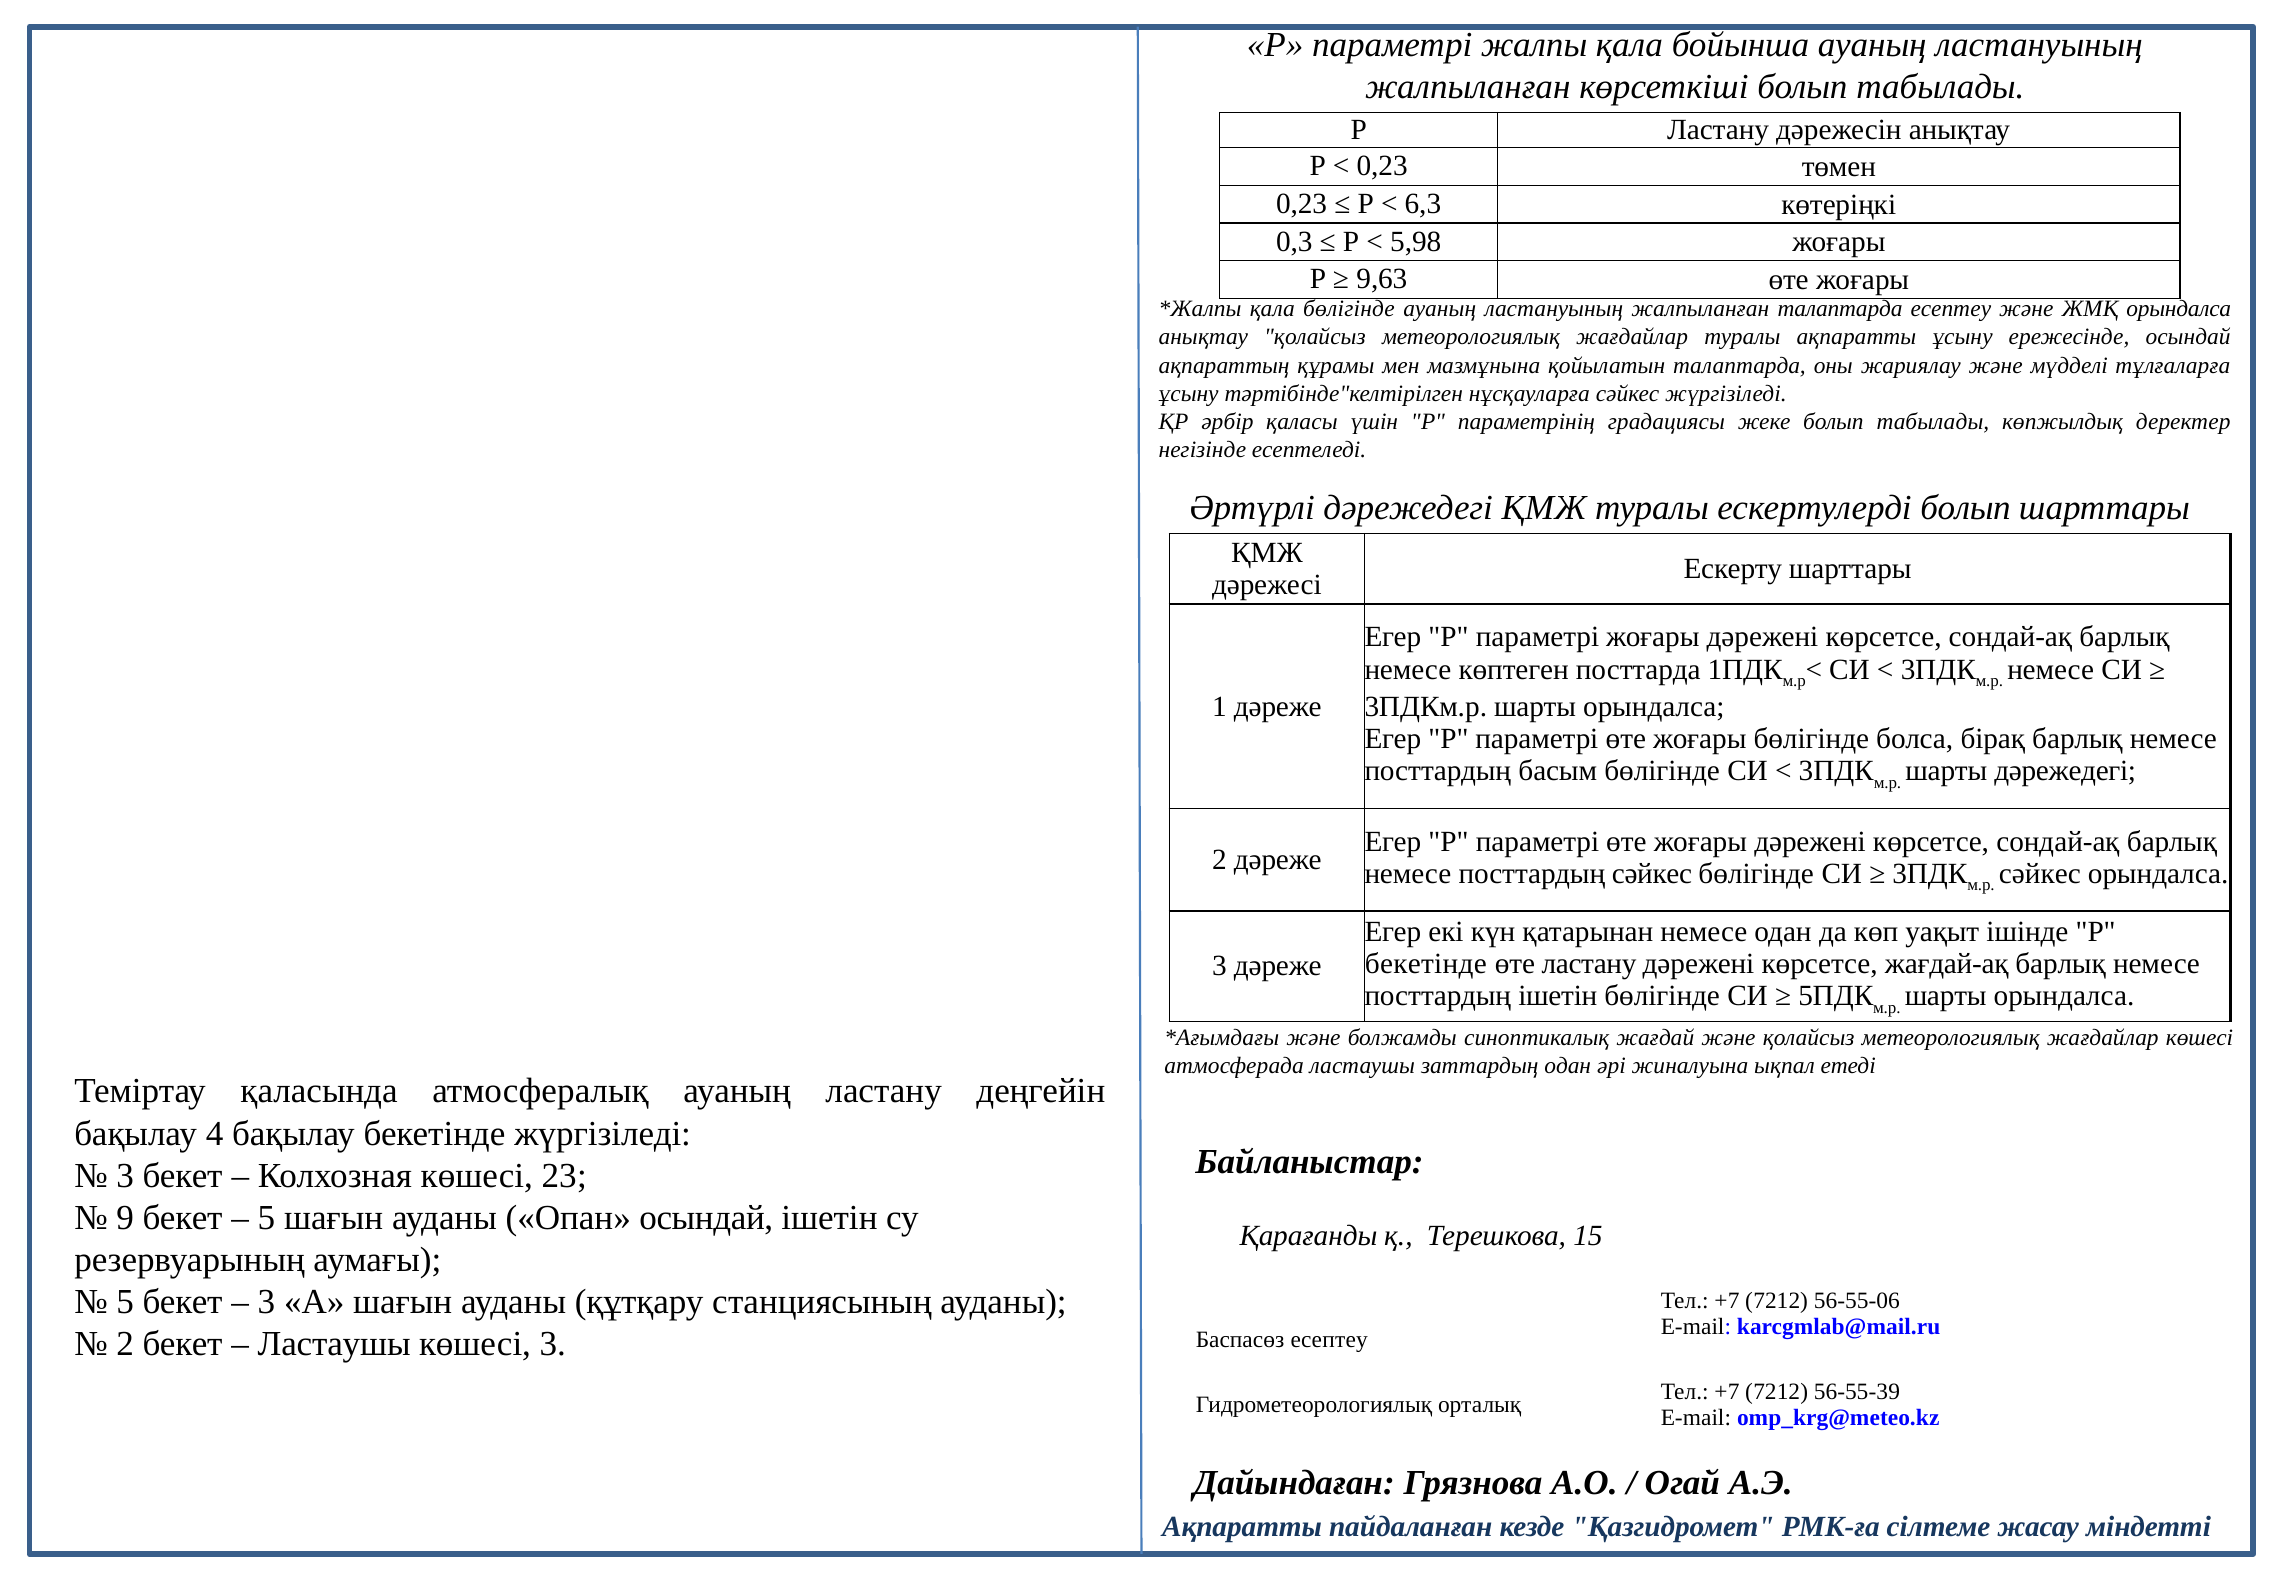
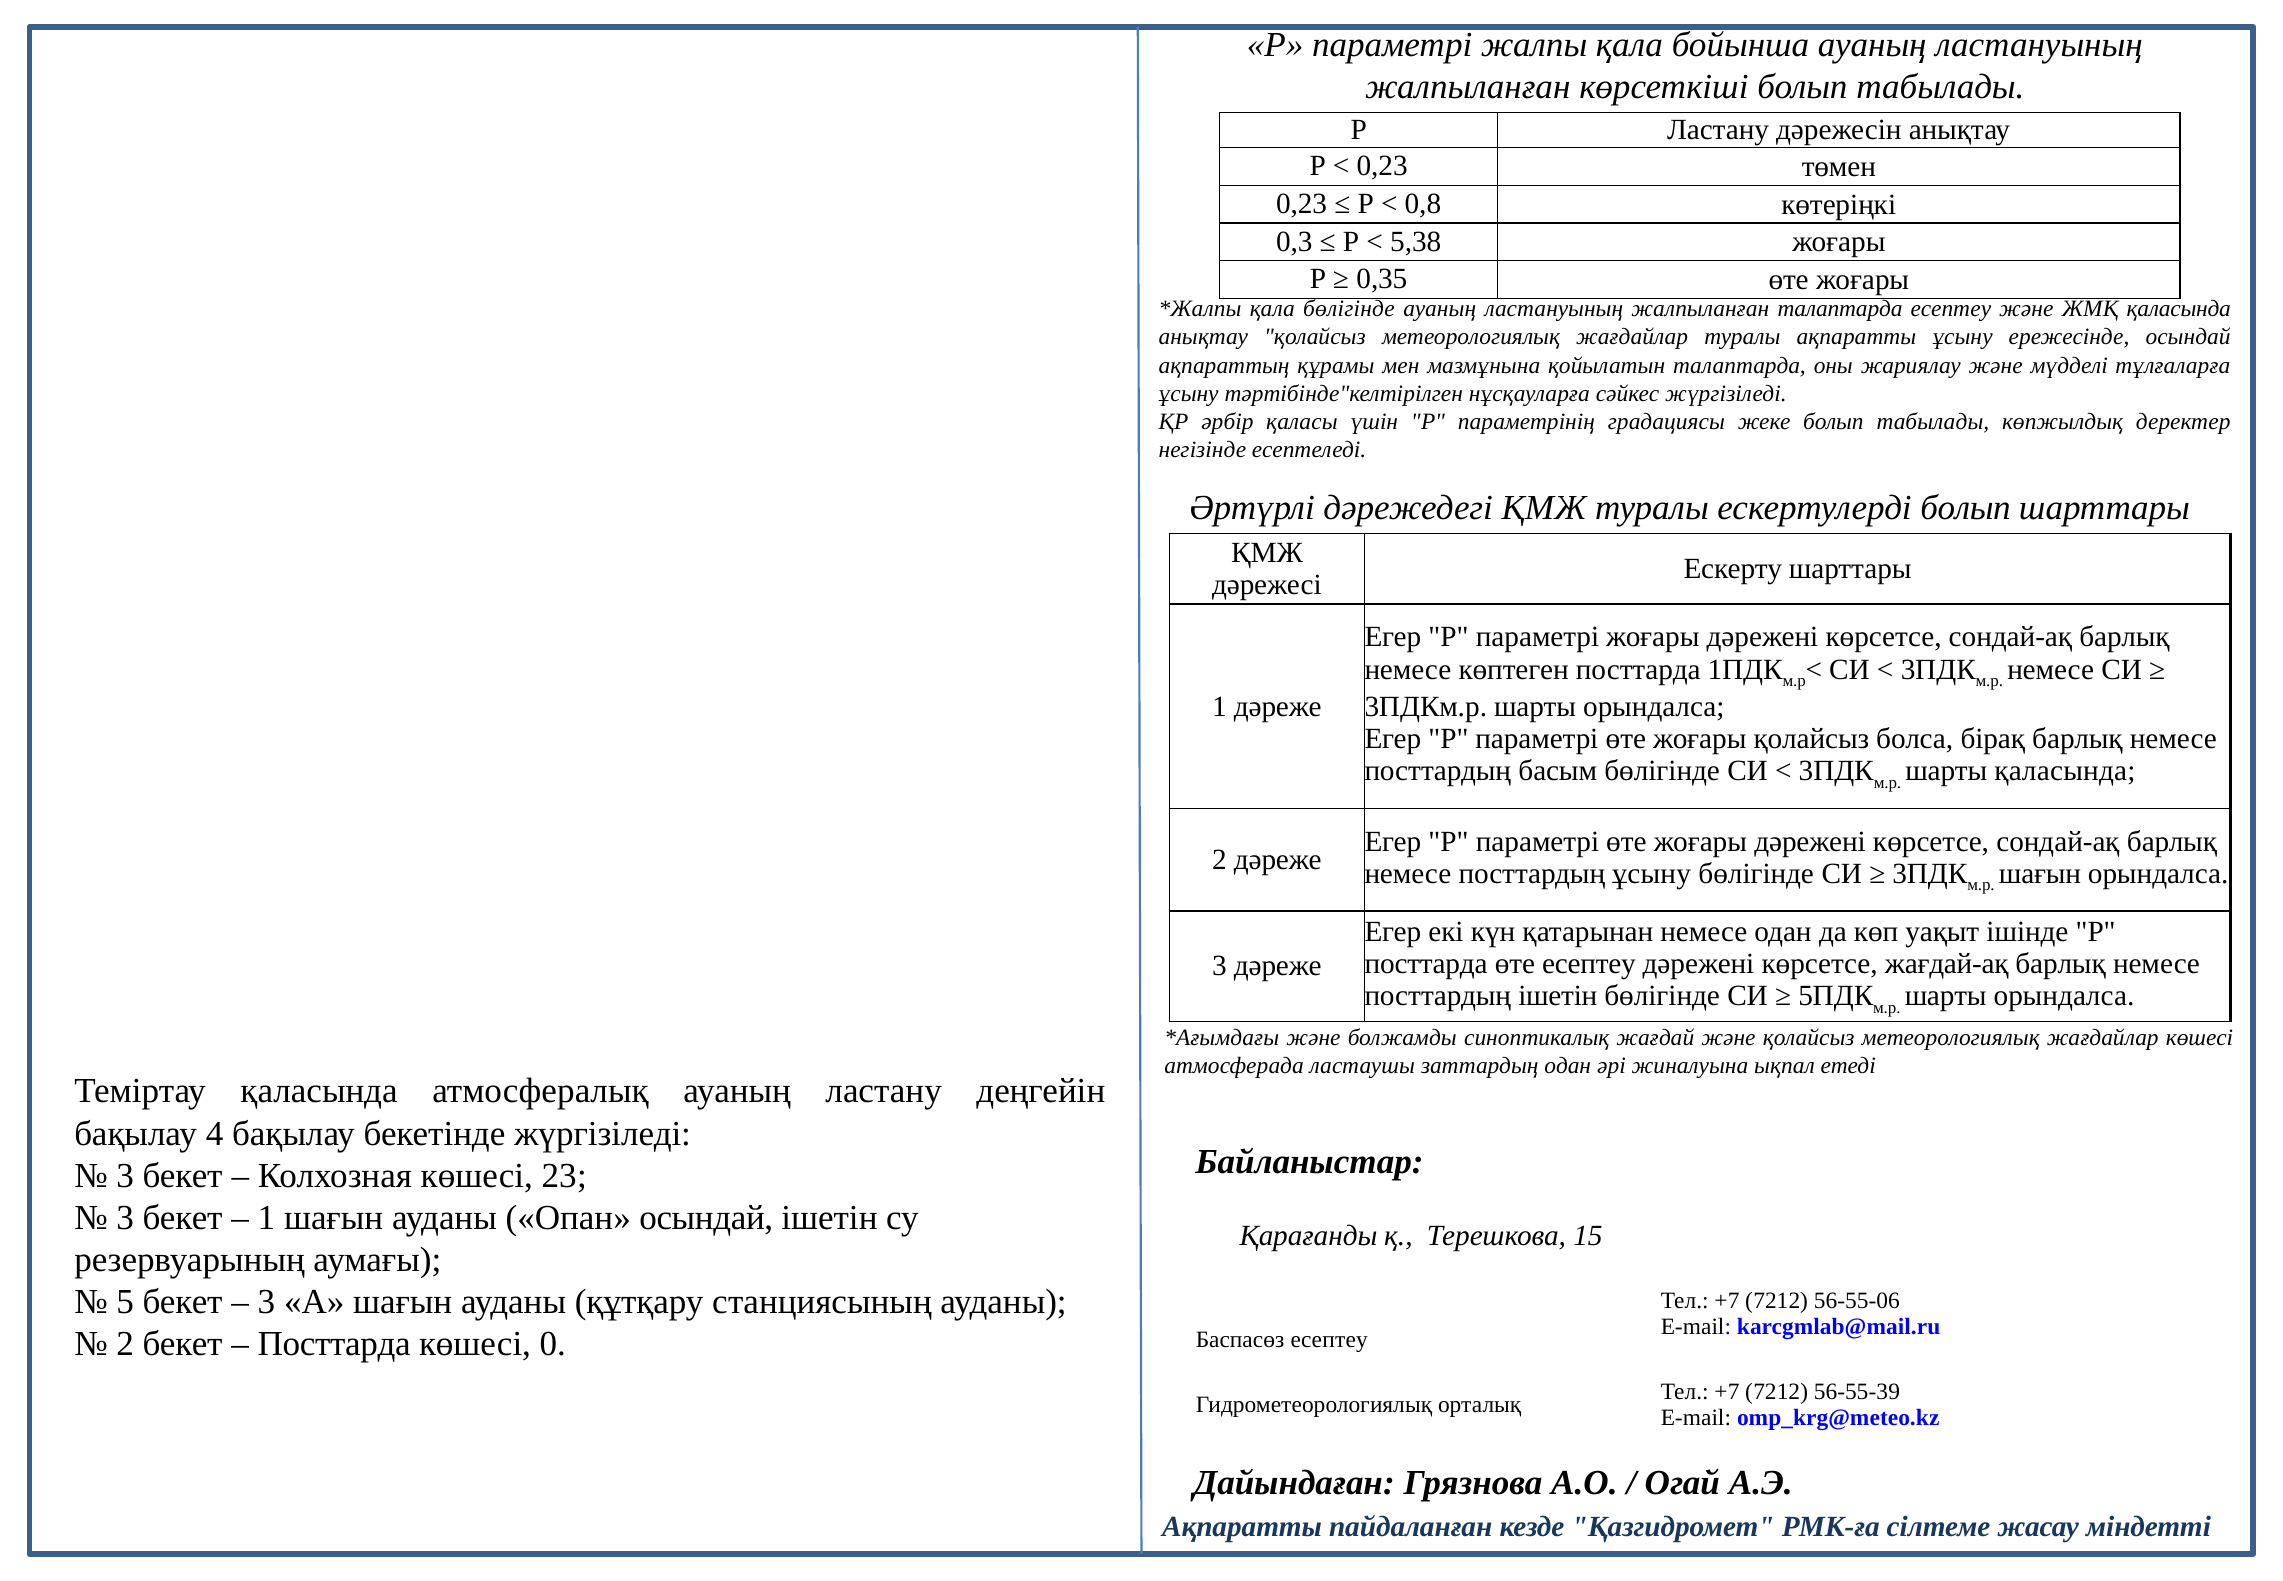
6,3: 6,3 -> 0,8 (1423, 204)
5,98: 5,98 -> 5,38 (1416, 242)
9,63: 9,63 -> 0,35 (1382, 279)
ЖМҚ орындалса: орындалса -> қаласында (2179, 309)
жоғары бөлігінде: бөлігінде -> қолайсыз (1811, 738)
шарты дәрежедегі: дәрежедегі -> қаласында (2065, 771)
посттардың сәйкес: сәйкес -> ұсыну (1652, 873)
сәйкес: сәйкес -> шағын (2040, 873)
бекетінде: бекетінде -> посттарда (1426, 964)
өте ластану: ластану -> есептеу (1589, 964)
9: 9 -> 3 (125, 1217)
5: 5 -> 1 (266, 1217)
Ластаушы: Ластаушы -> Посттарда (334, 1344)
көшесі 3: 3 -> 0 (553, 1344)
